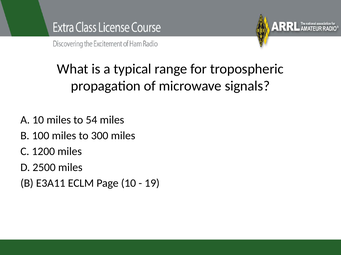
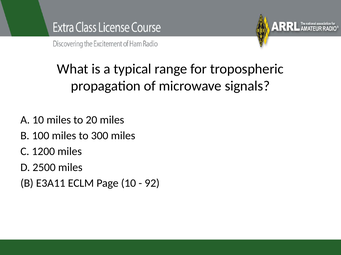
54: 54 -> 20 (91, 120)
19: 19 -> 92 (152, 184)
